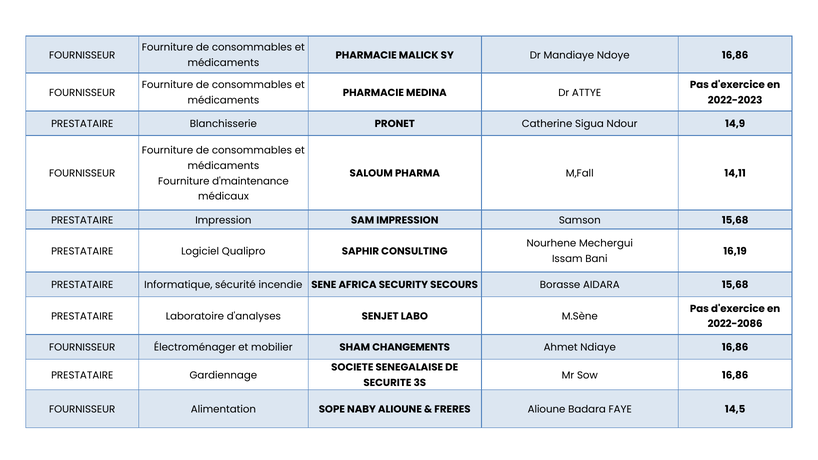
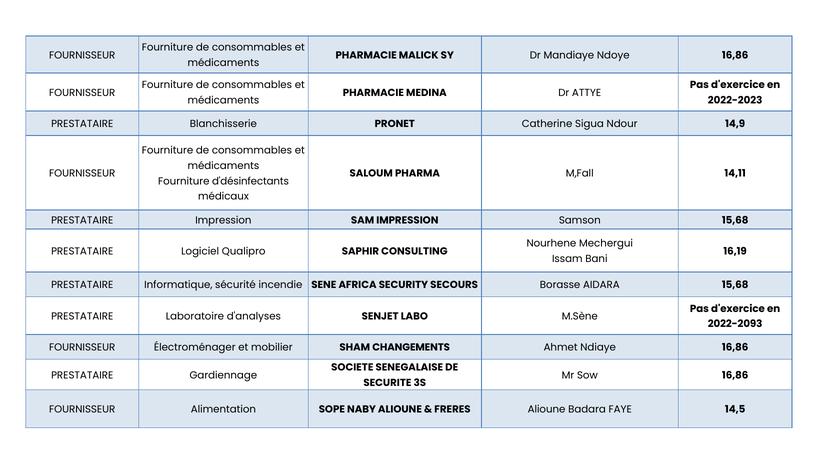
d'maintenance: d'maintenance -> d'désinfectants (250, 181)
2022-2086: 2022-2086 -> 2022-2093 (735, 324)
